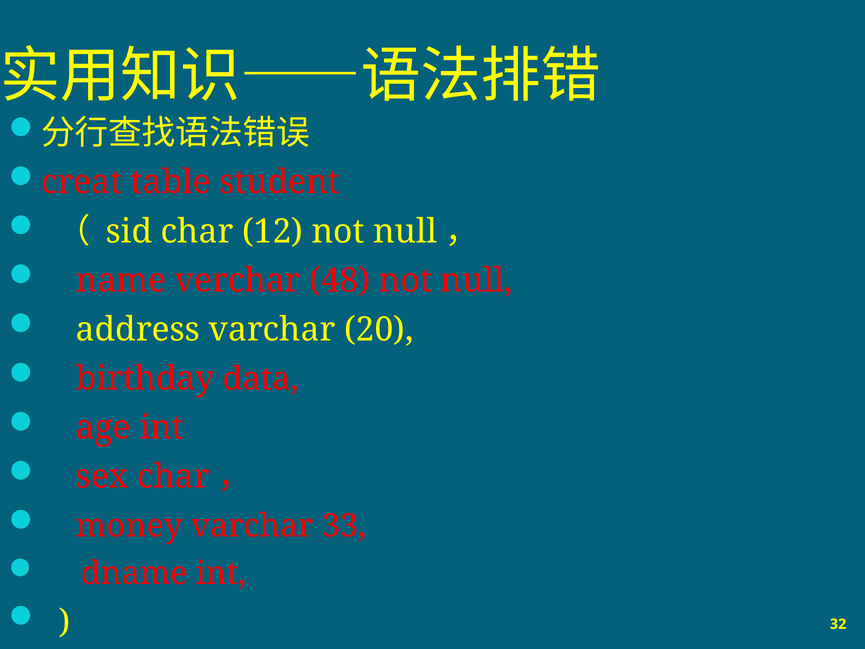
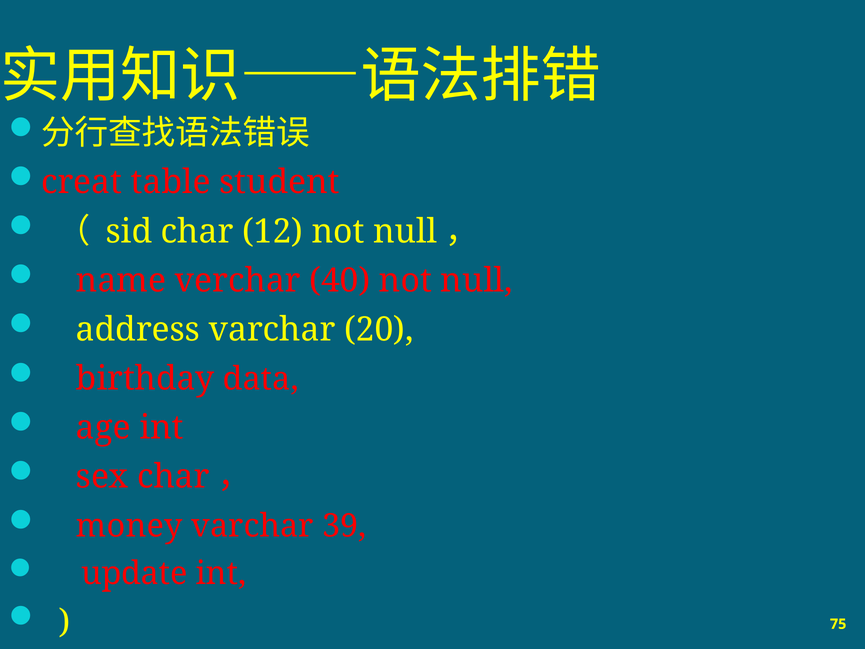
48: 48 -> 40 (340, 280)
33: 33 -> 39 (344, 526)
dname: dname -> update (134, 573)
32: 32 -> 75 (838, 624)
